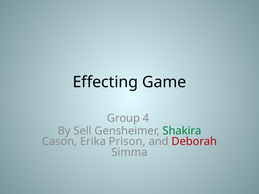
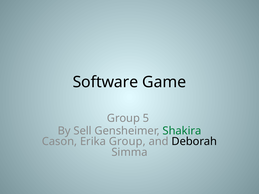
Effecting: Effecting -> Software (105, 82)
4: 4 -> 5 (146, 118)
Erika Prison: Prison -> Group (127, 142)
Deborah colour: red -> black (194, 142)
